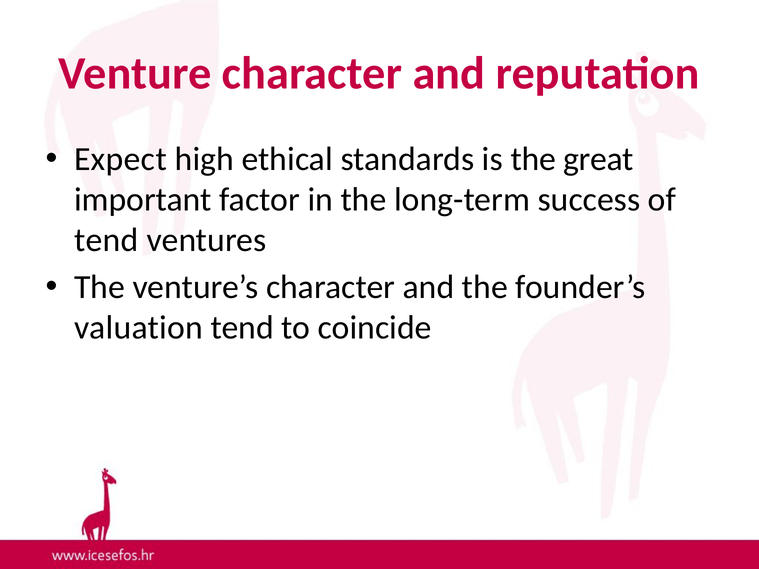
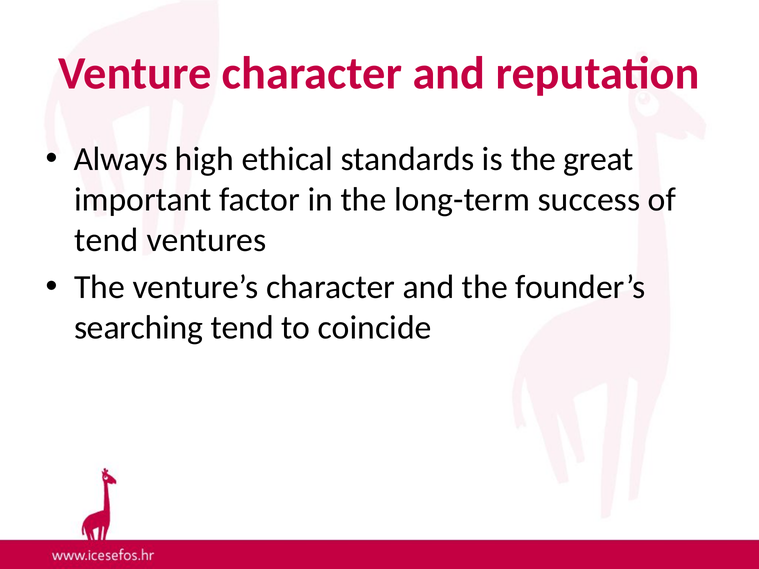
Expect: Expect -> Always (121, 159)
valuation: valuation -> searching (139, 328)
